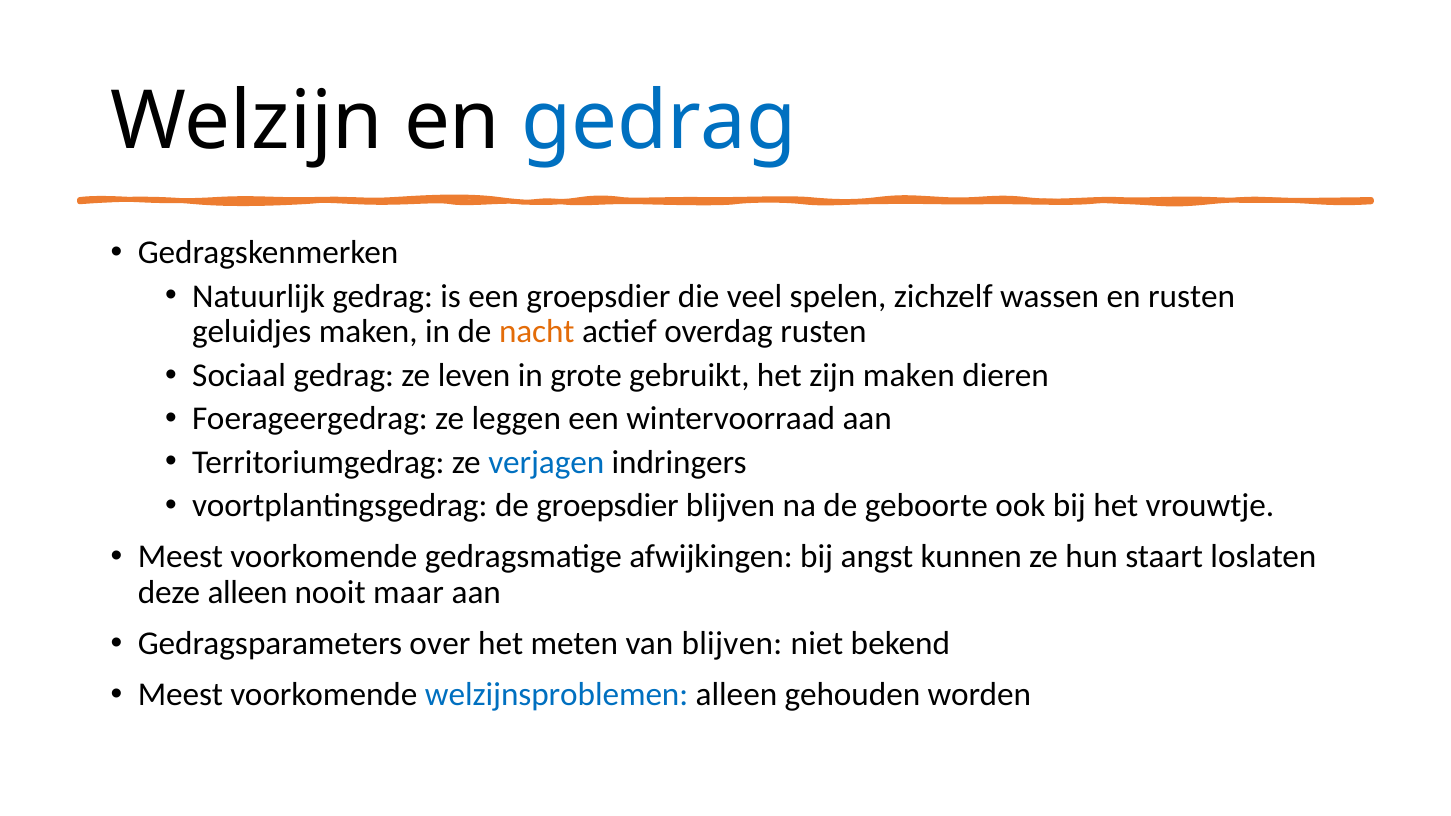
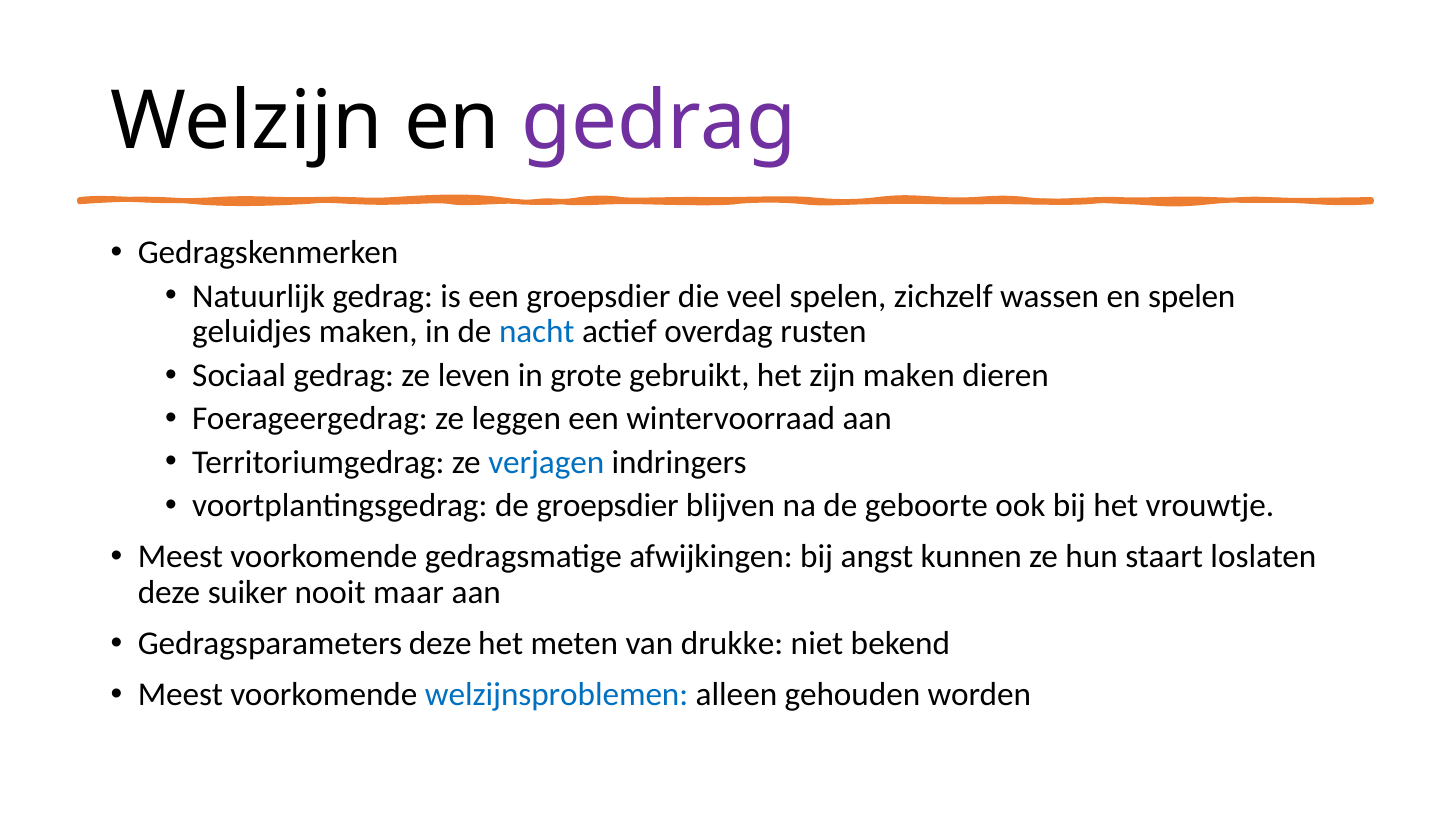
gedrag colour: blue -> purple (659, 122)
en rusten: rusten -> spelen (1192, 296)
nacht colour: orange -> blue (537, 332)
deze alleen: alleen -> suiker (248, 592)
Gedragsparameters over: over -> deze (440, 643)
van blijven: blijven -> drukke (732, 643)
